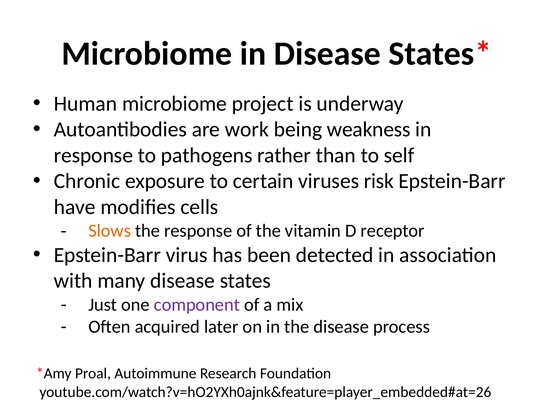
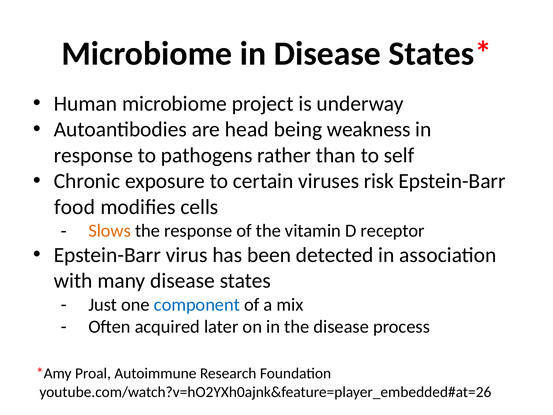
work: work -> head (247, 129)
have: have -> food (75, 207)
component colour: purple -> blue (197, 304)
